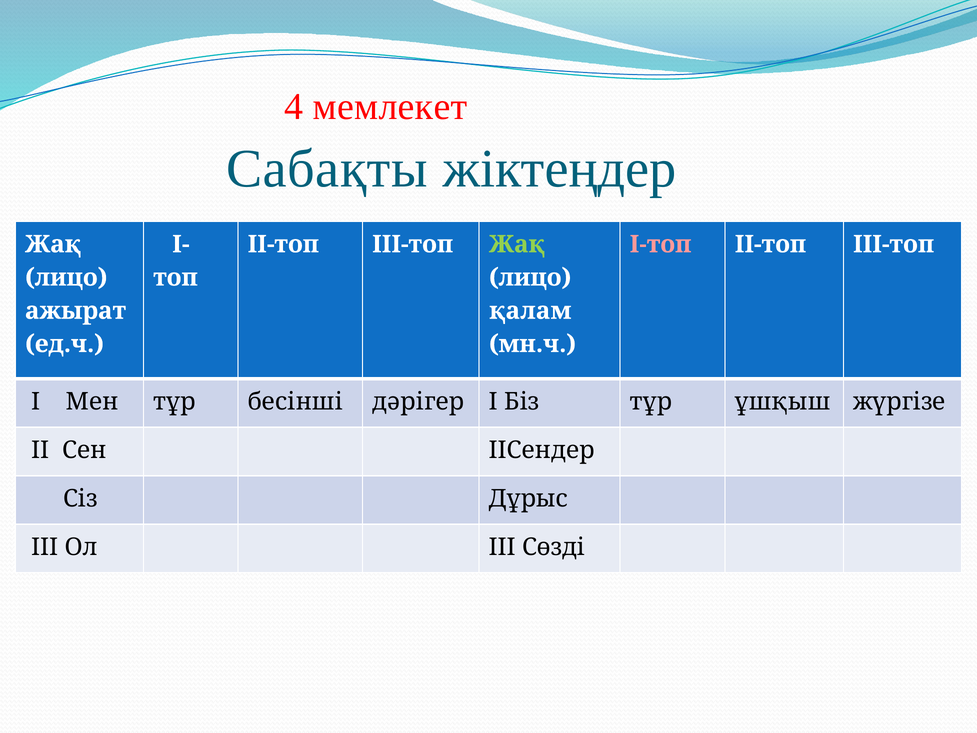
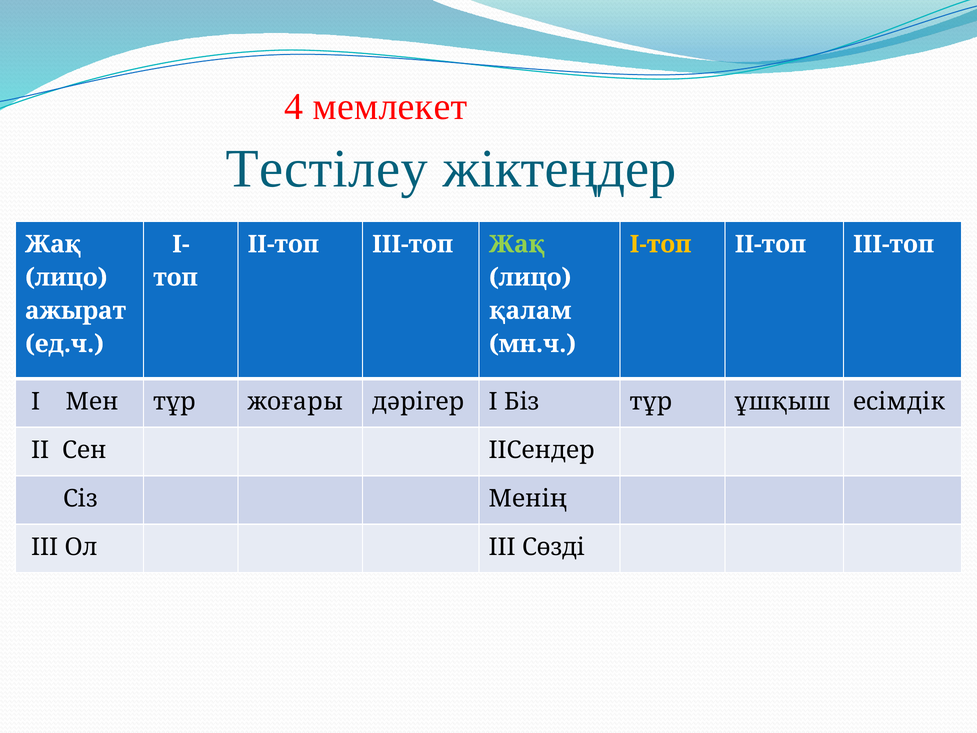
Сабақты: Сабақты -> Тестілеу (327, 169)
І-топ colour: pink -> yellow (660, 244)
бесінші: бесінші -> жоғары (295, 402)
жүргізе: жүргізе -> есімдік (899, 402)
Дұрыс: Дұрыс -> Менің (528, 498)
